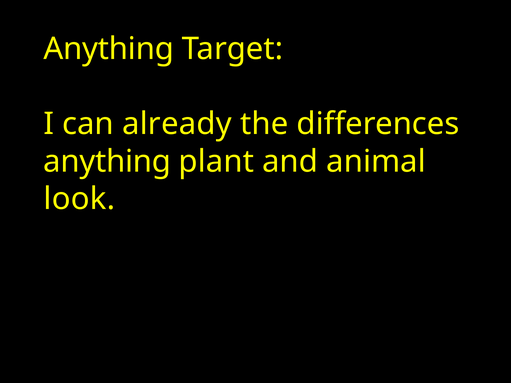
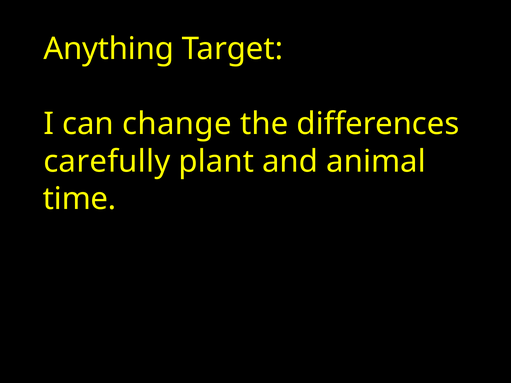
already: already -> change (177, 124)
anything: anything -> carefully (107, 162)
look: look -> time (80, 199)
